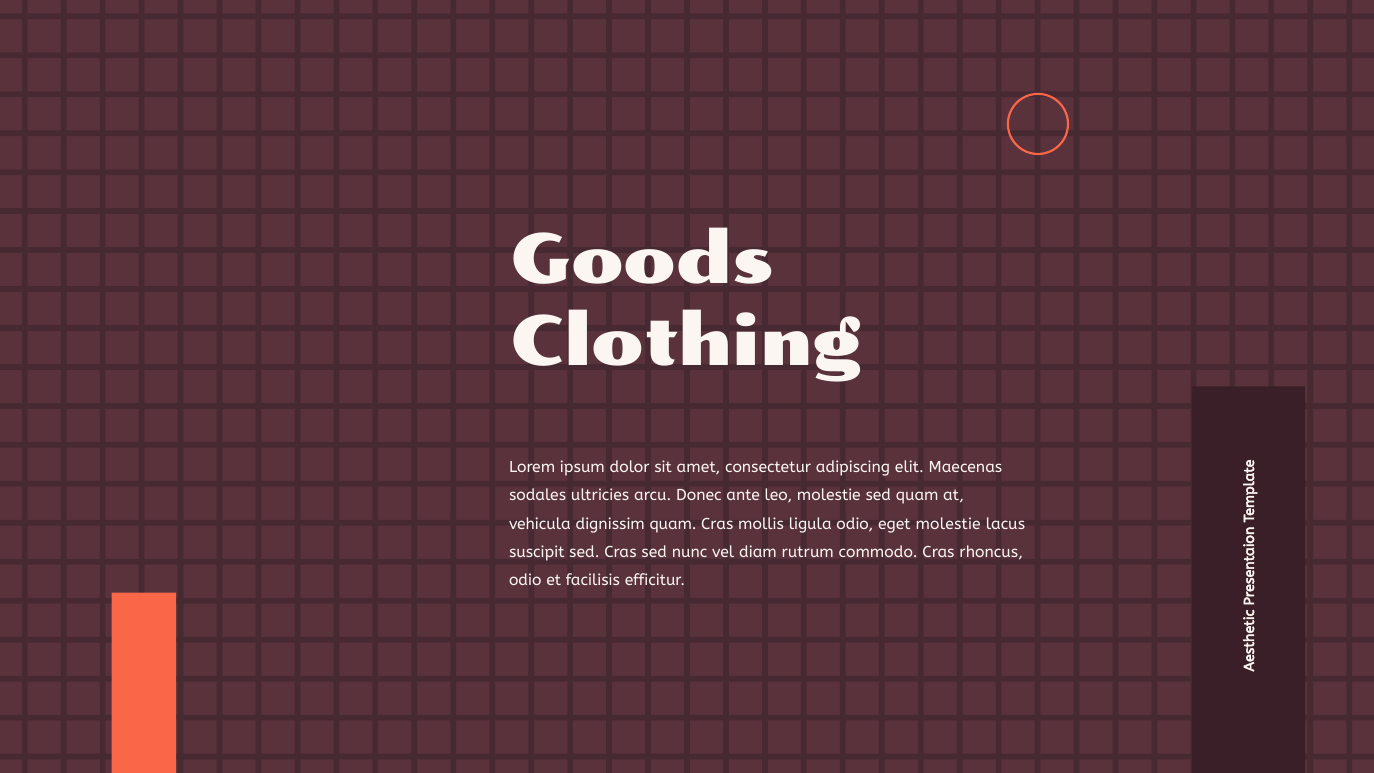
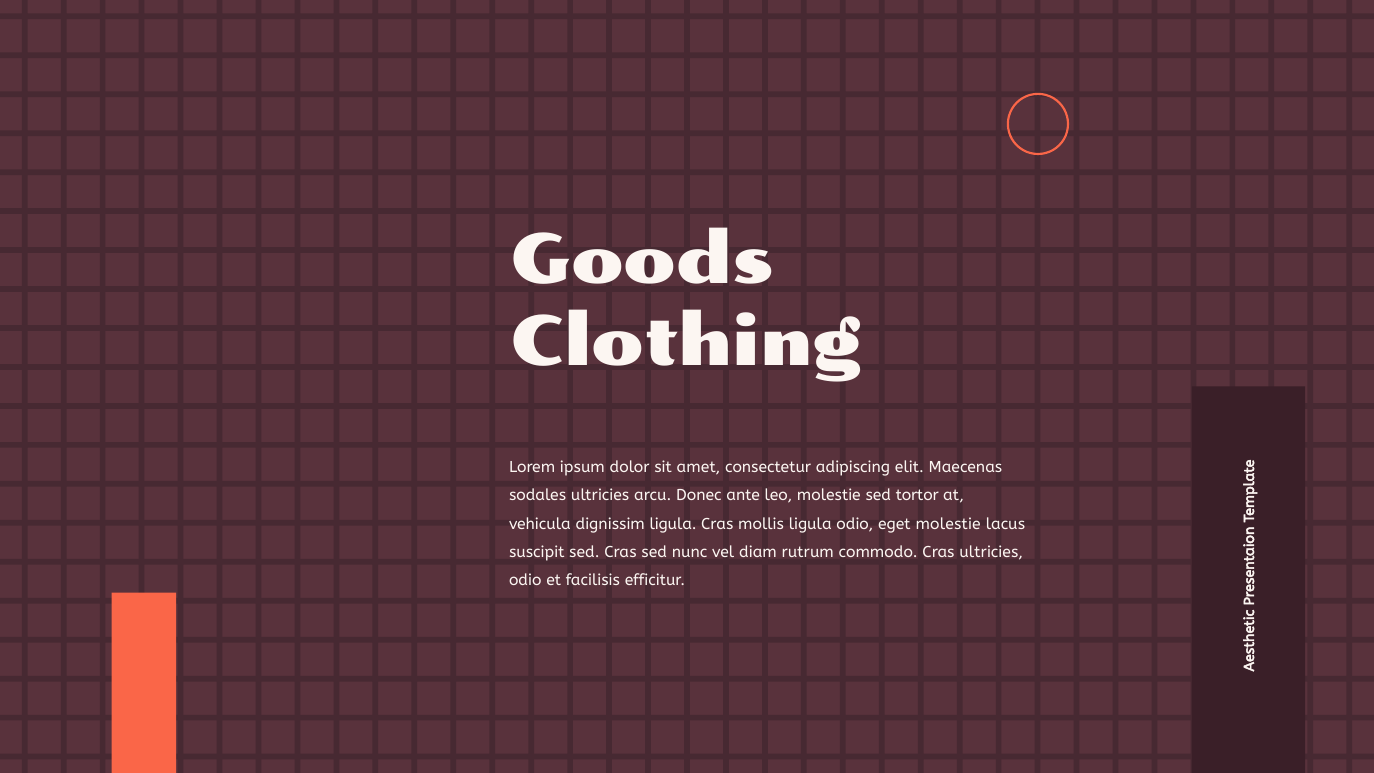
sed quam: quam -> tortor (917, 495)
dignissim quam: quam -> ligula (673, 524)
Cras rhoncus: rhoncus -> ultricies (991, 552)
